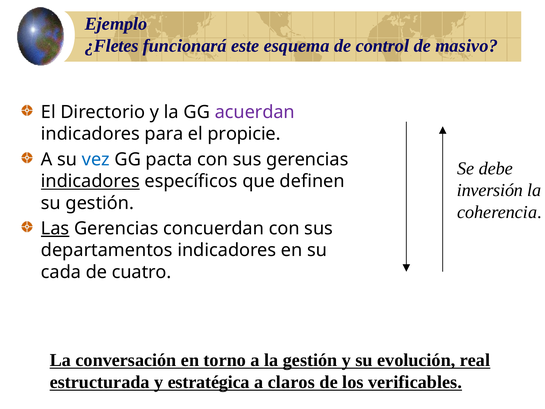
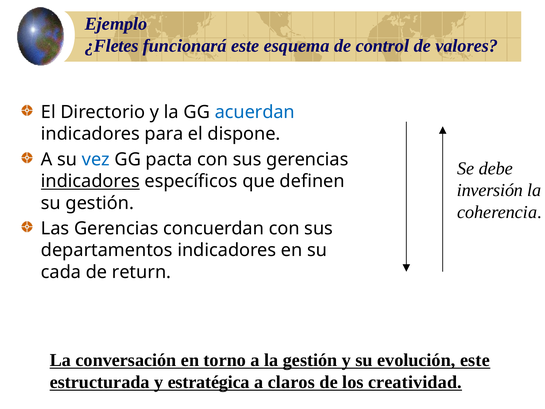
masivo: masivo -> valores (467, 46)
acuerdan colour: purple -> blue (255, 112)
propicie: propicie -> dispone (244, 134)
Las underline: present -> none (55, 228)
cuatro: cuatro -> return (142, 272)
evolución real: real -> este (475, 360)
verificables: verificables -> creatividad (415, 382)
